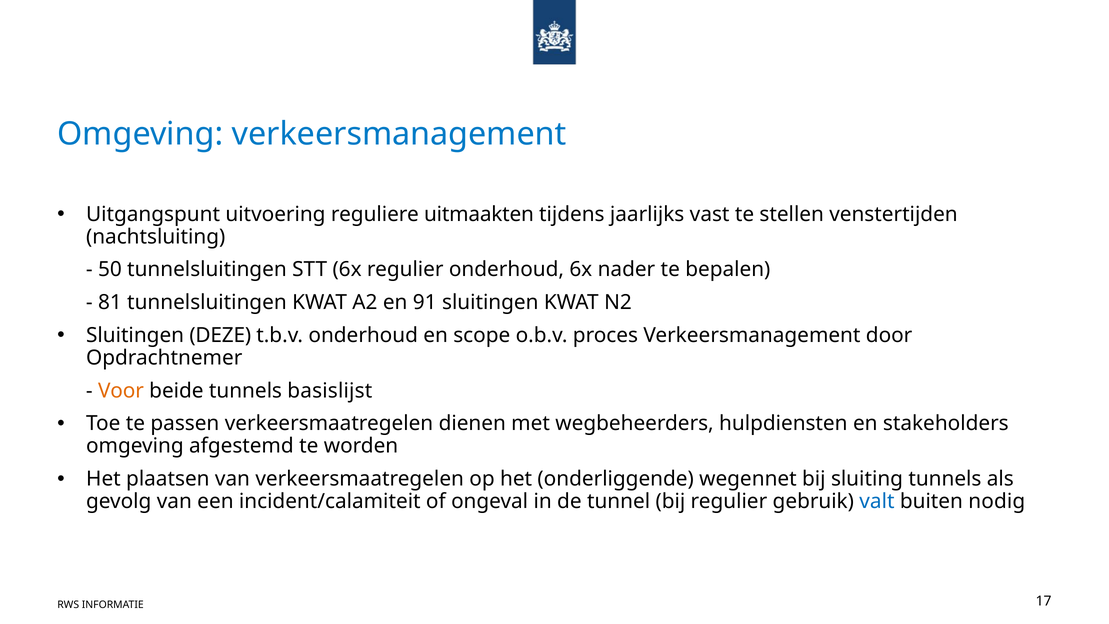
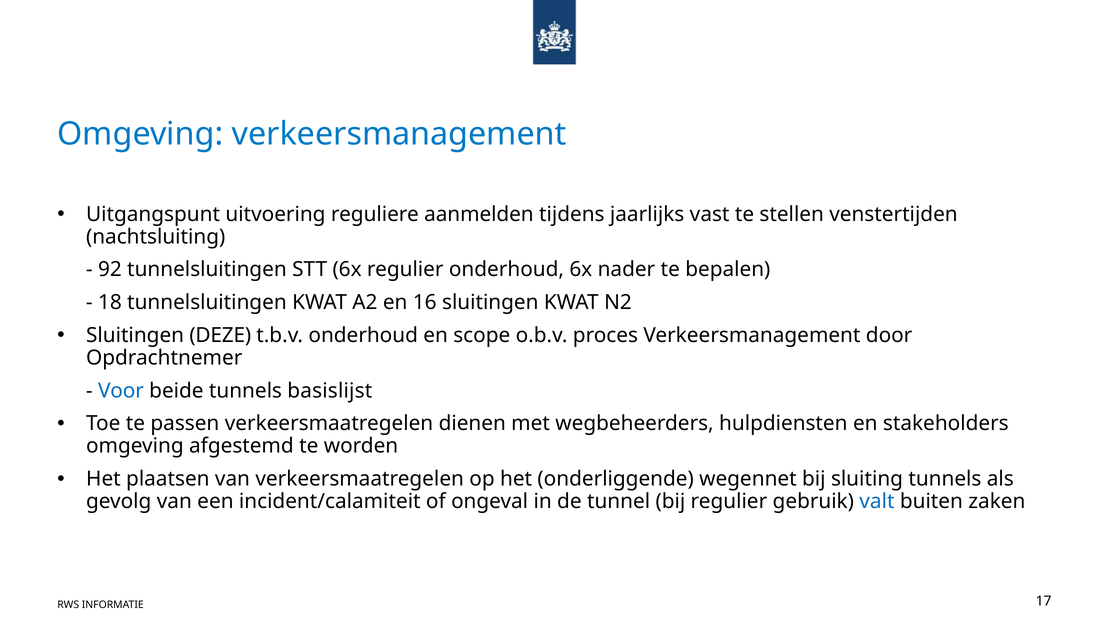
uitmaakten: uitmaakten -> aanmelden (479, 214)
50: 50 -> 92 (110, 269)
81: 81 -> 18 (110, 302)
91: 91 -> 16 (425, 302)
Voor colour: orange -> blue (121, 391)
nodig: nodig -> zaken (997, 501)
